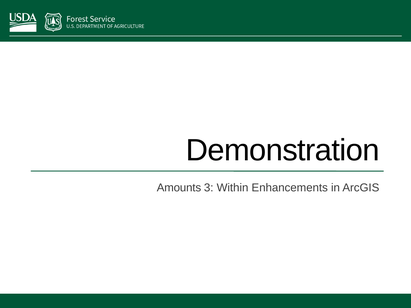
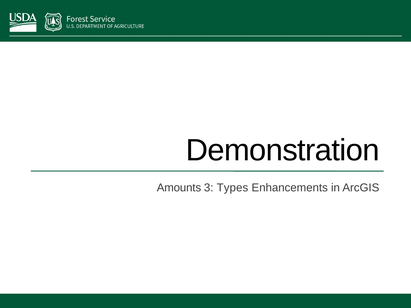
Within: Within -> Types (232, 188)
